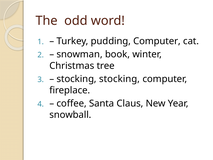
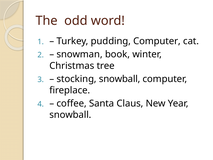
stocking stocking: stocking -> snowball (120, 79)
